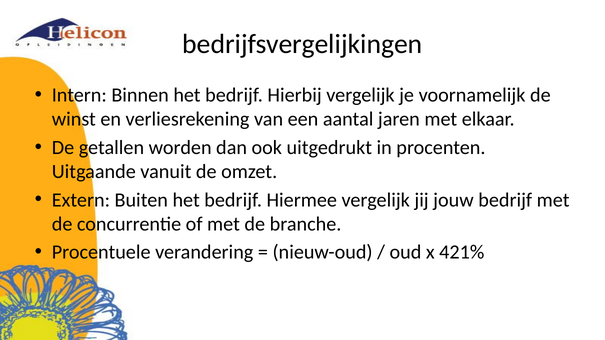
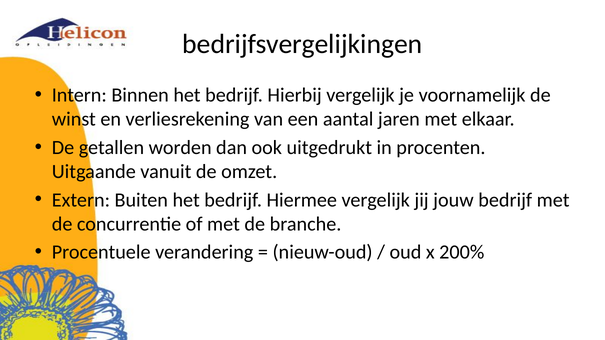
421%: 421% -> 200% (462, 253)
